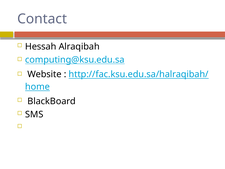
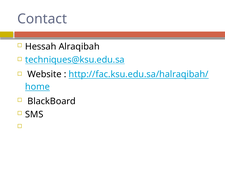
computing@ksu.edu.sa: computing@ksu.edu.sa -> techniques@ksu.edu.sa (75, 60)
